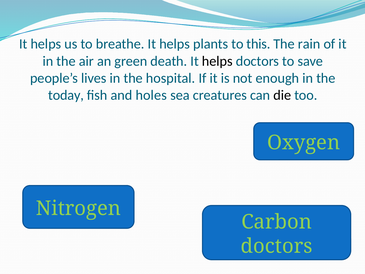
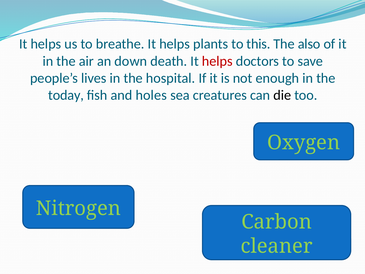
rain: rain -> also (309, 44)
green: green -> down (131, 61)
helps colour: black -> red (217, 61)
doctors: doctors -> cleaner (277, 246)
